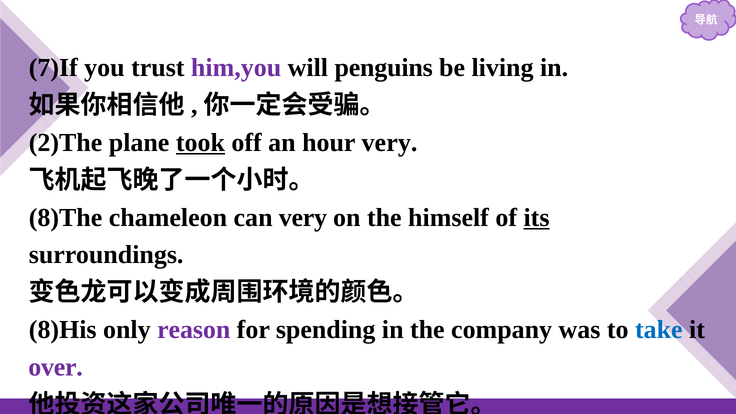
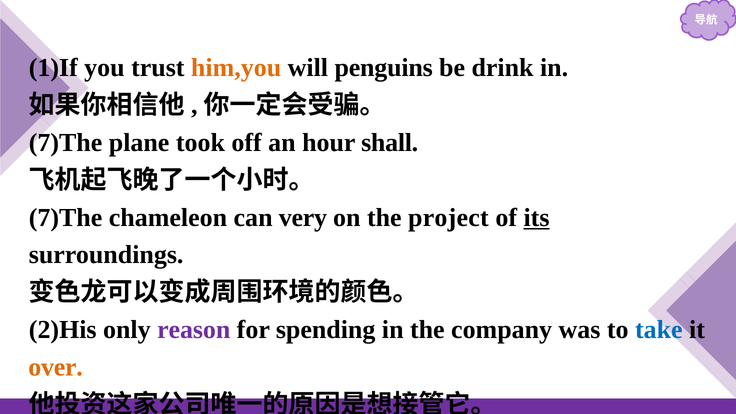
7)If: 7)If -> 1)If (53, 68)
him,you colour: purple -> orange (236, 68)
living: living -> drink (503, 68)
2)The: 2)The -> 7)The (66, 143)
took underline: present -> none (200, 143)
hour very: very -> shall (390, 143)
8)The: 8)The -> 7)The (66, 217)
himself: himself -> project (448, 217)
8)His: 8)His -> 2)His (63, 330)
over colour: purple -> orange (56, 367)
